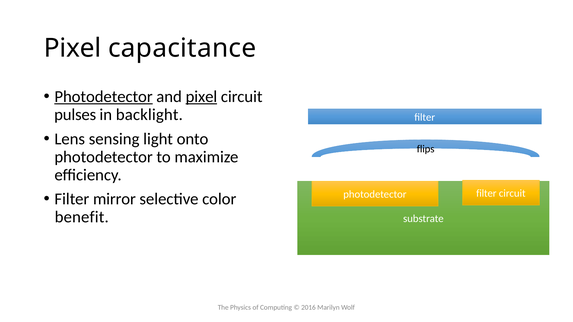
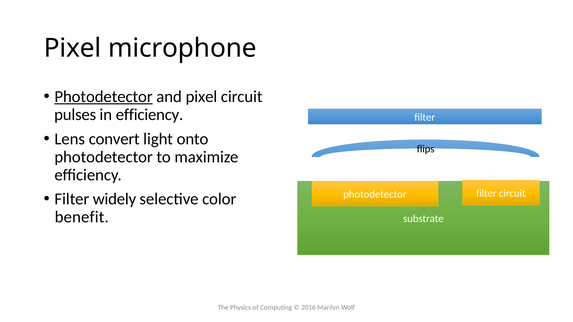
capacitance: capacitance -> microphone (182, 48)
pixel underline: present -> none (201, 97)
in backlight: backlight -> efficiency (150, 115)
sensing: sensing -> convert (114, 139)
mirror: mirror -> widely (114, 199)
